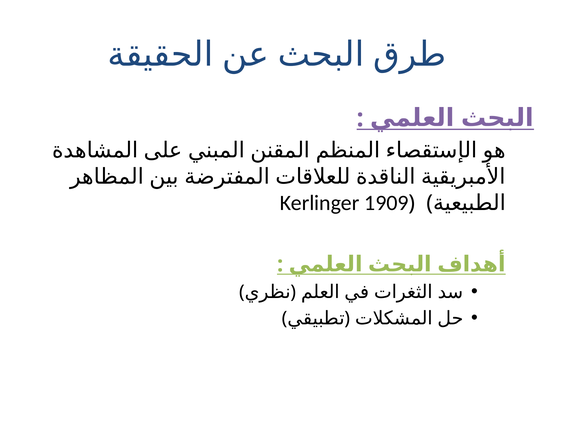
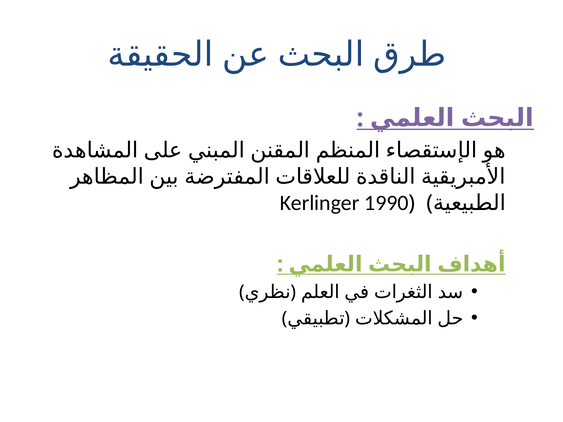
1909: 1909 -> 1990 (387, 203)
